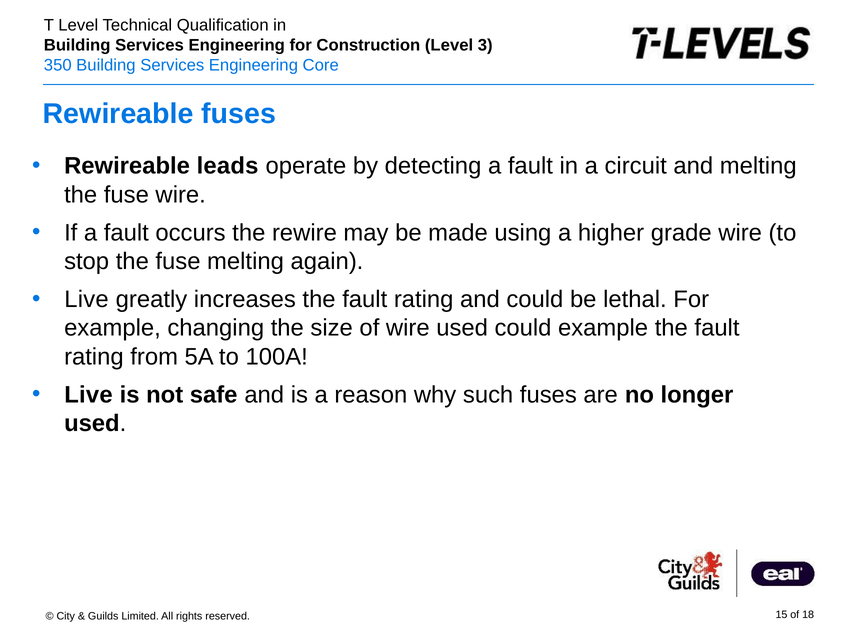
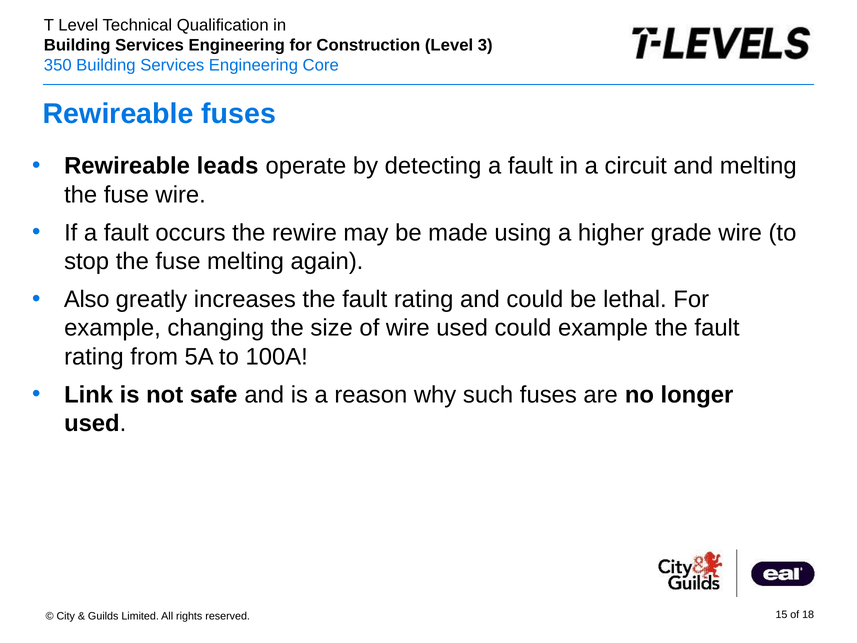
Live: Live -> Also (87, 299)
Live: Live -> Link (89, 395)
